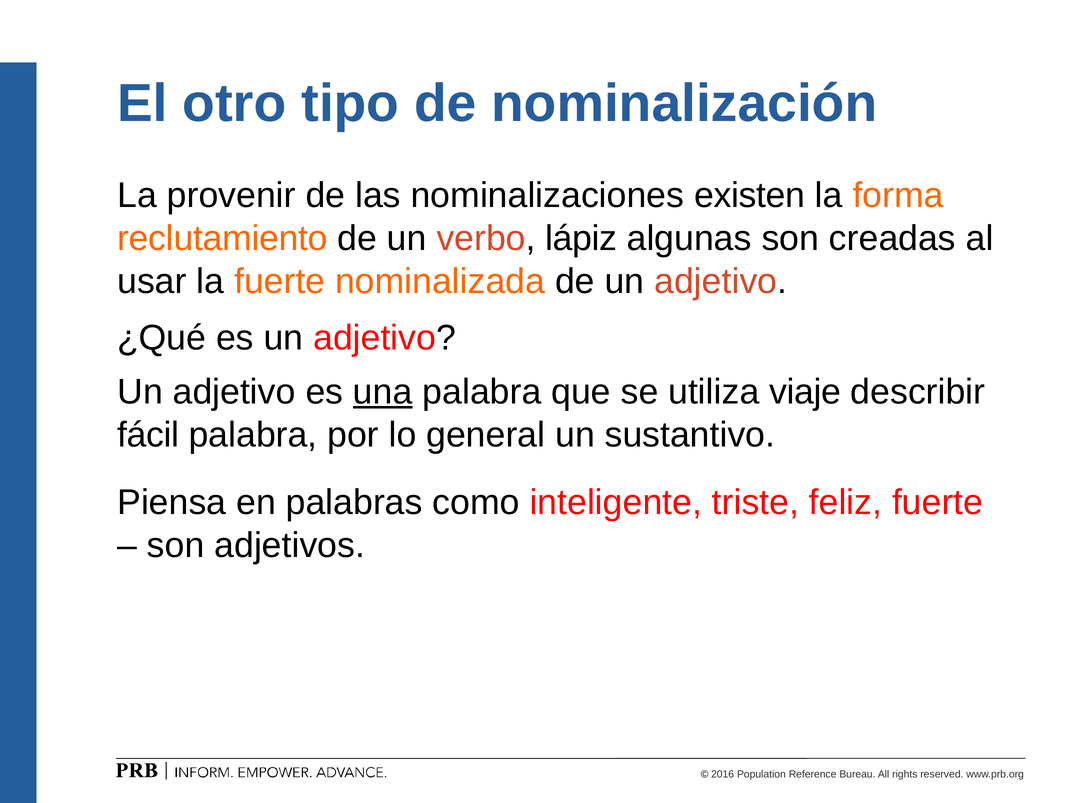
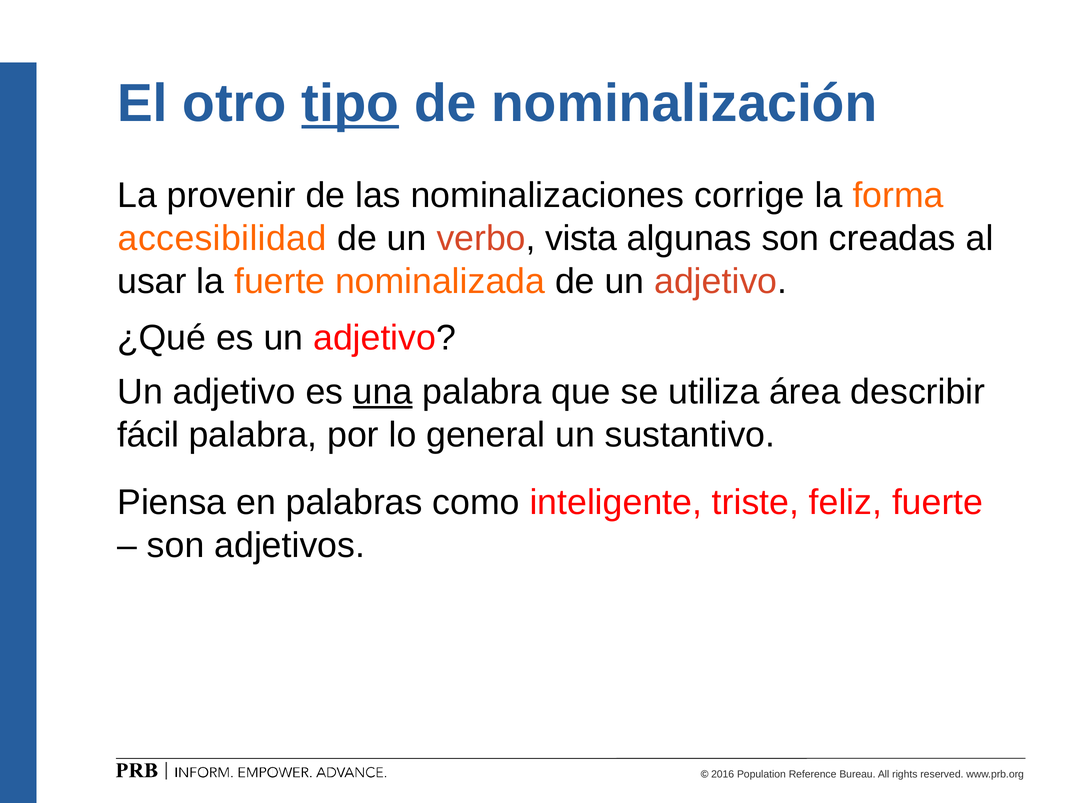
tipo underline: none -> present (350, 104)
existen: existen -> corrige (749, 196)
reclutamiento: reclutamiento -> accesibilidad (222, 238)
lápiz: lápiz -> vista (581, 238)
viaje: viaje -> área (805, 392)
